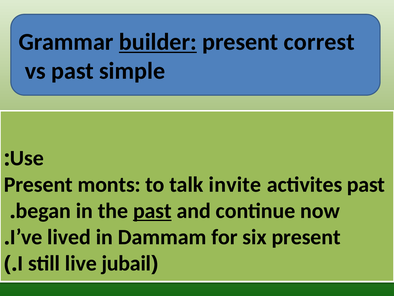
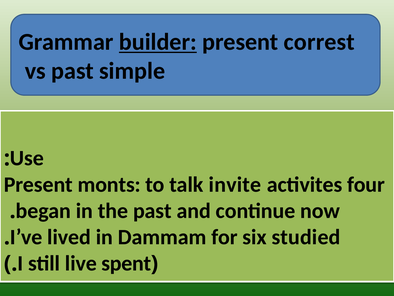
activites past: past -> four (366, 184)
past underline: present -> none (152, 211)
six present: present -> studied (306, 237)
jubail: jubail -> spent (126, 263)
